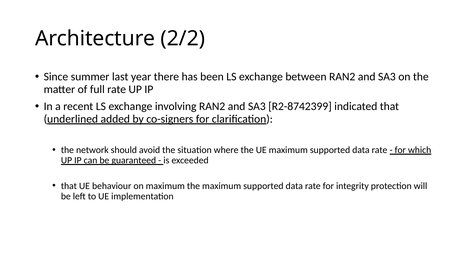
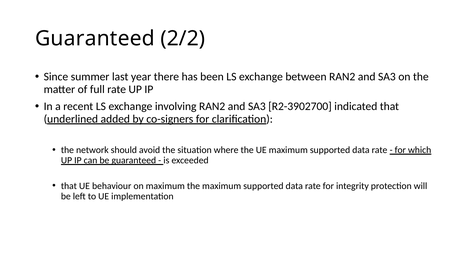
Architecture: Architecture -> Guaranteed (95, 39)
R2-8742399: R2-8742399 -> R2-3902700 (300, 106)
